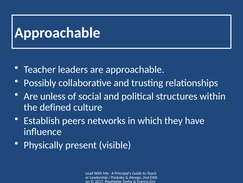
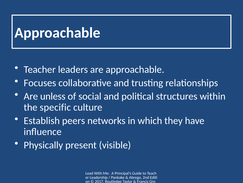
Possibly: Possibly -> Focuses (40, 83)
defined: defined -> specific (55, 107)
